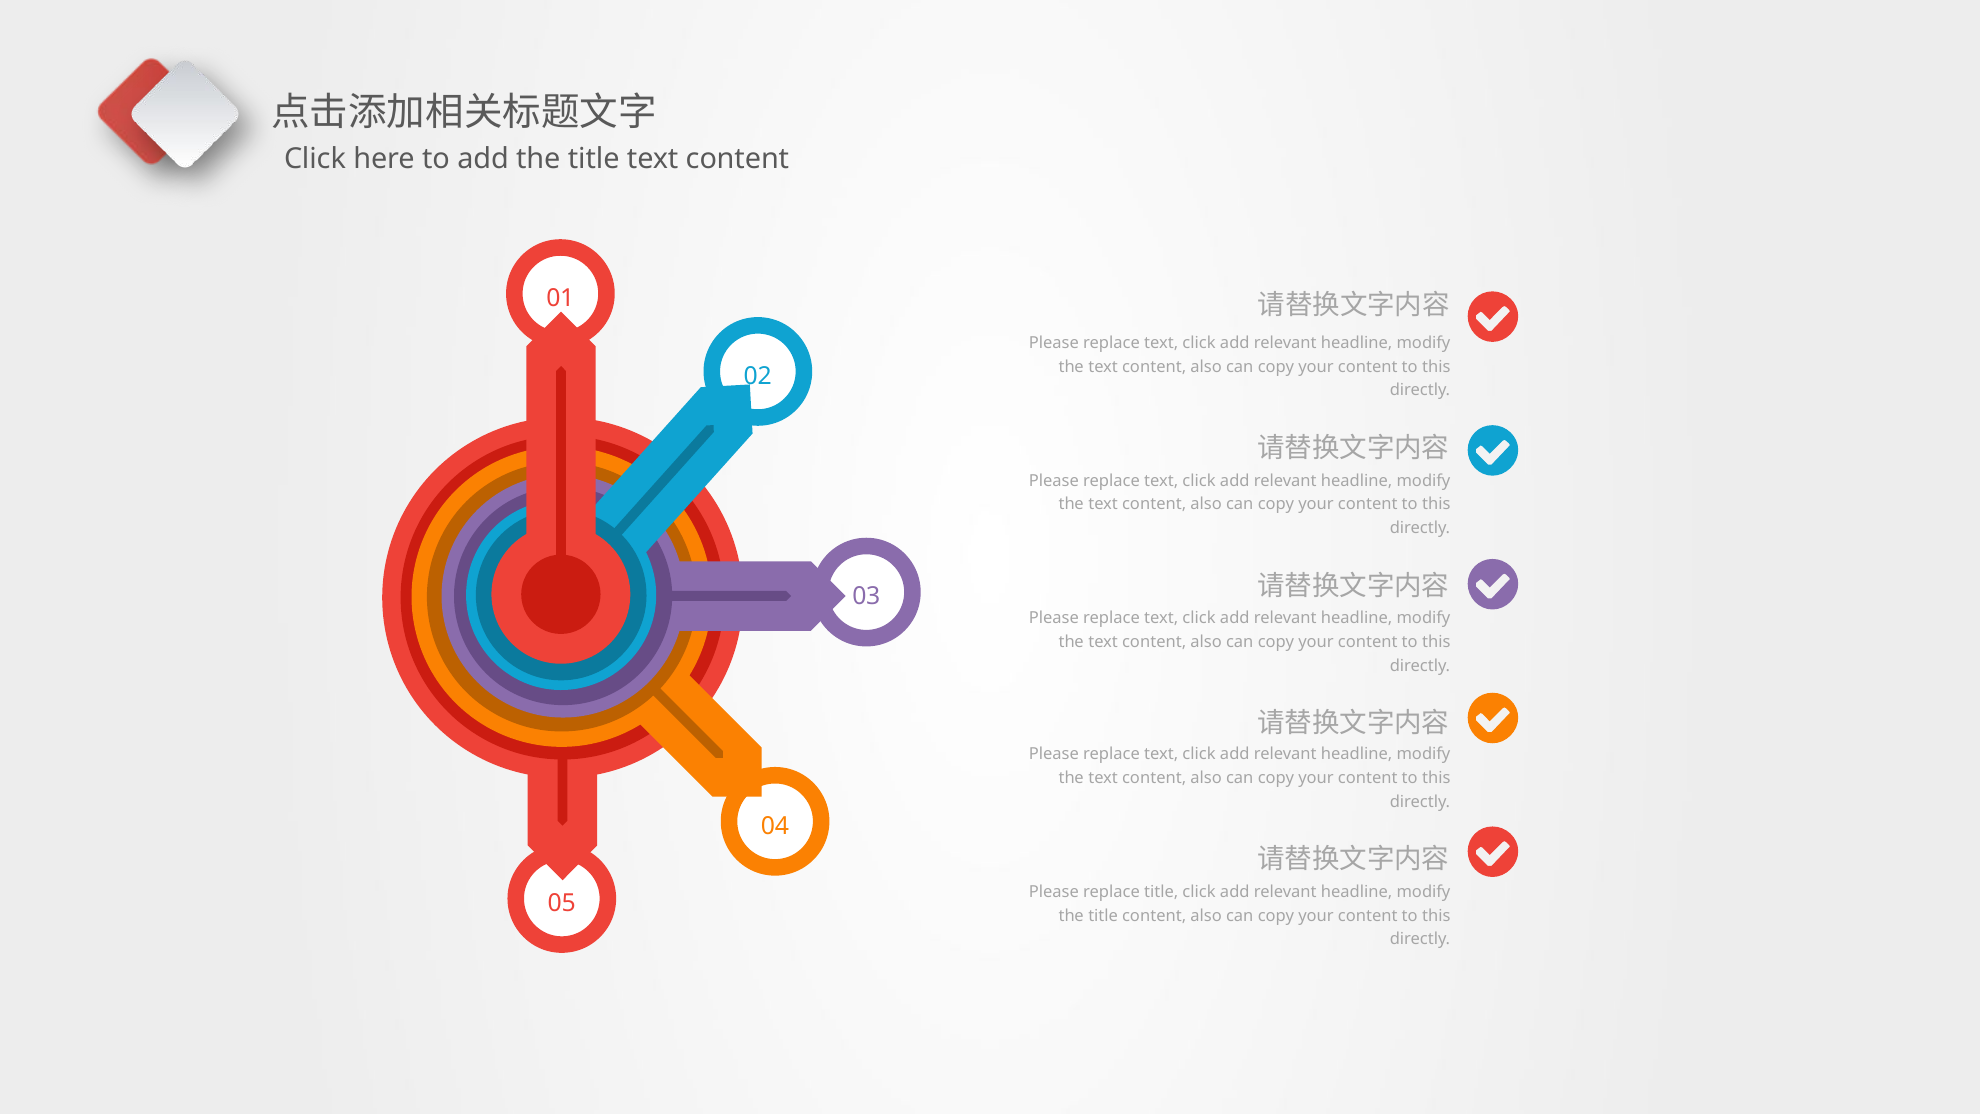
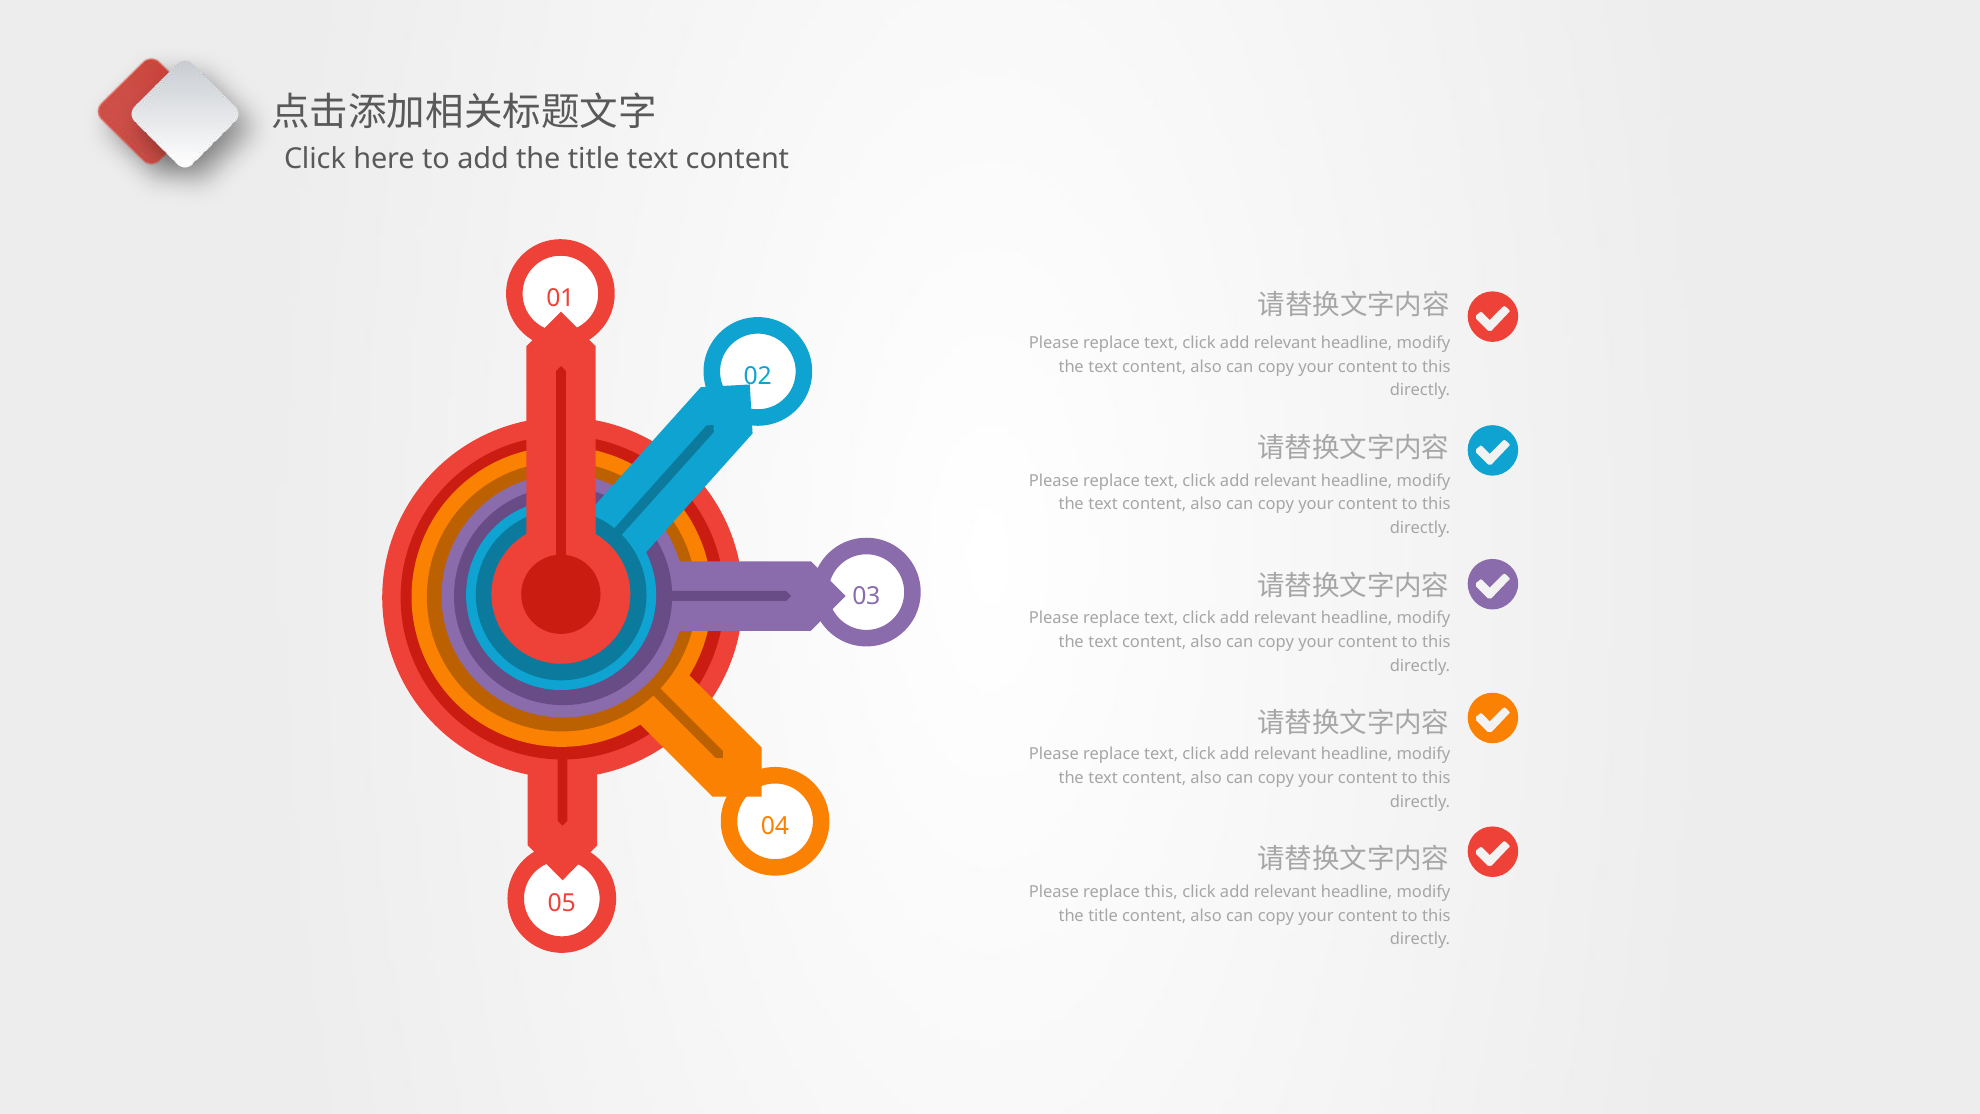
replace title: title -> this (1161, 892)
